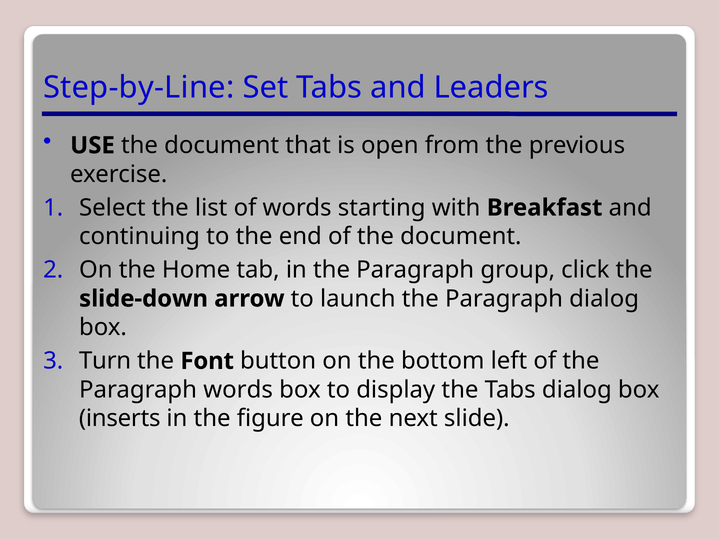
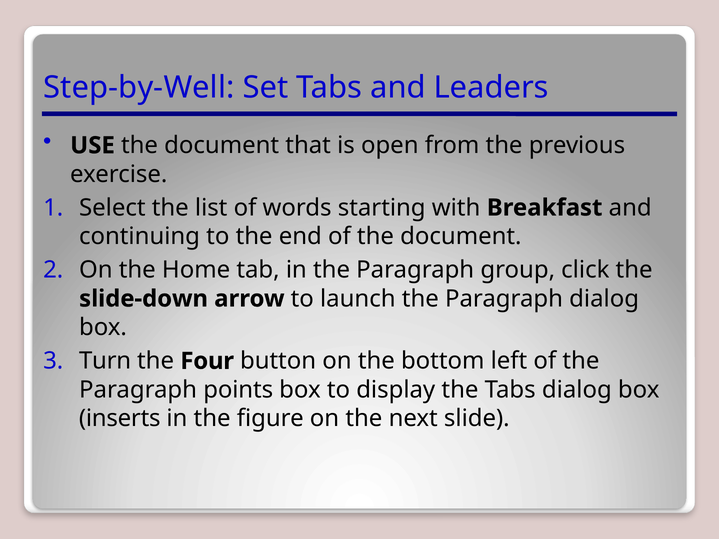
Step-by-Line: Step-by-Line -> Step-by-Well (139, 88)
Font: Font -> Four (207, 361)
Paragraph words: words -> points (238, 390)
